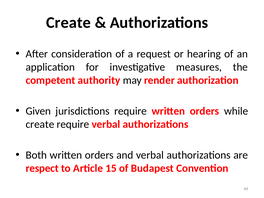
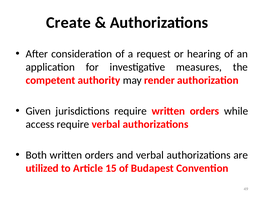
create: create -> access (40, 124)
respect: respect -> utilized (42, 168)
